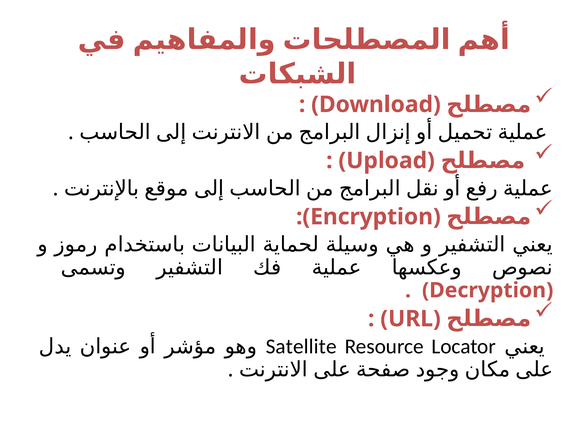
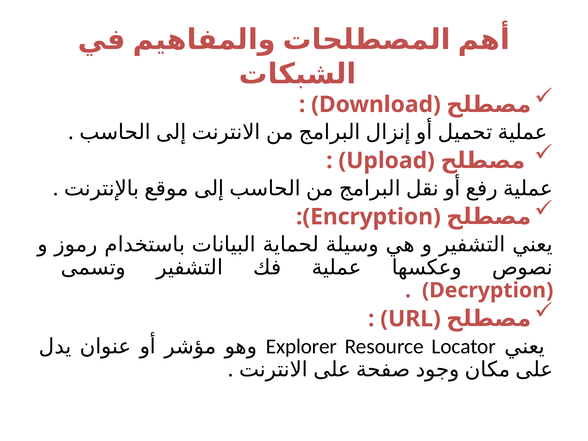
Satellite: Satellite -> Explorer (301, 346)
